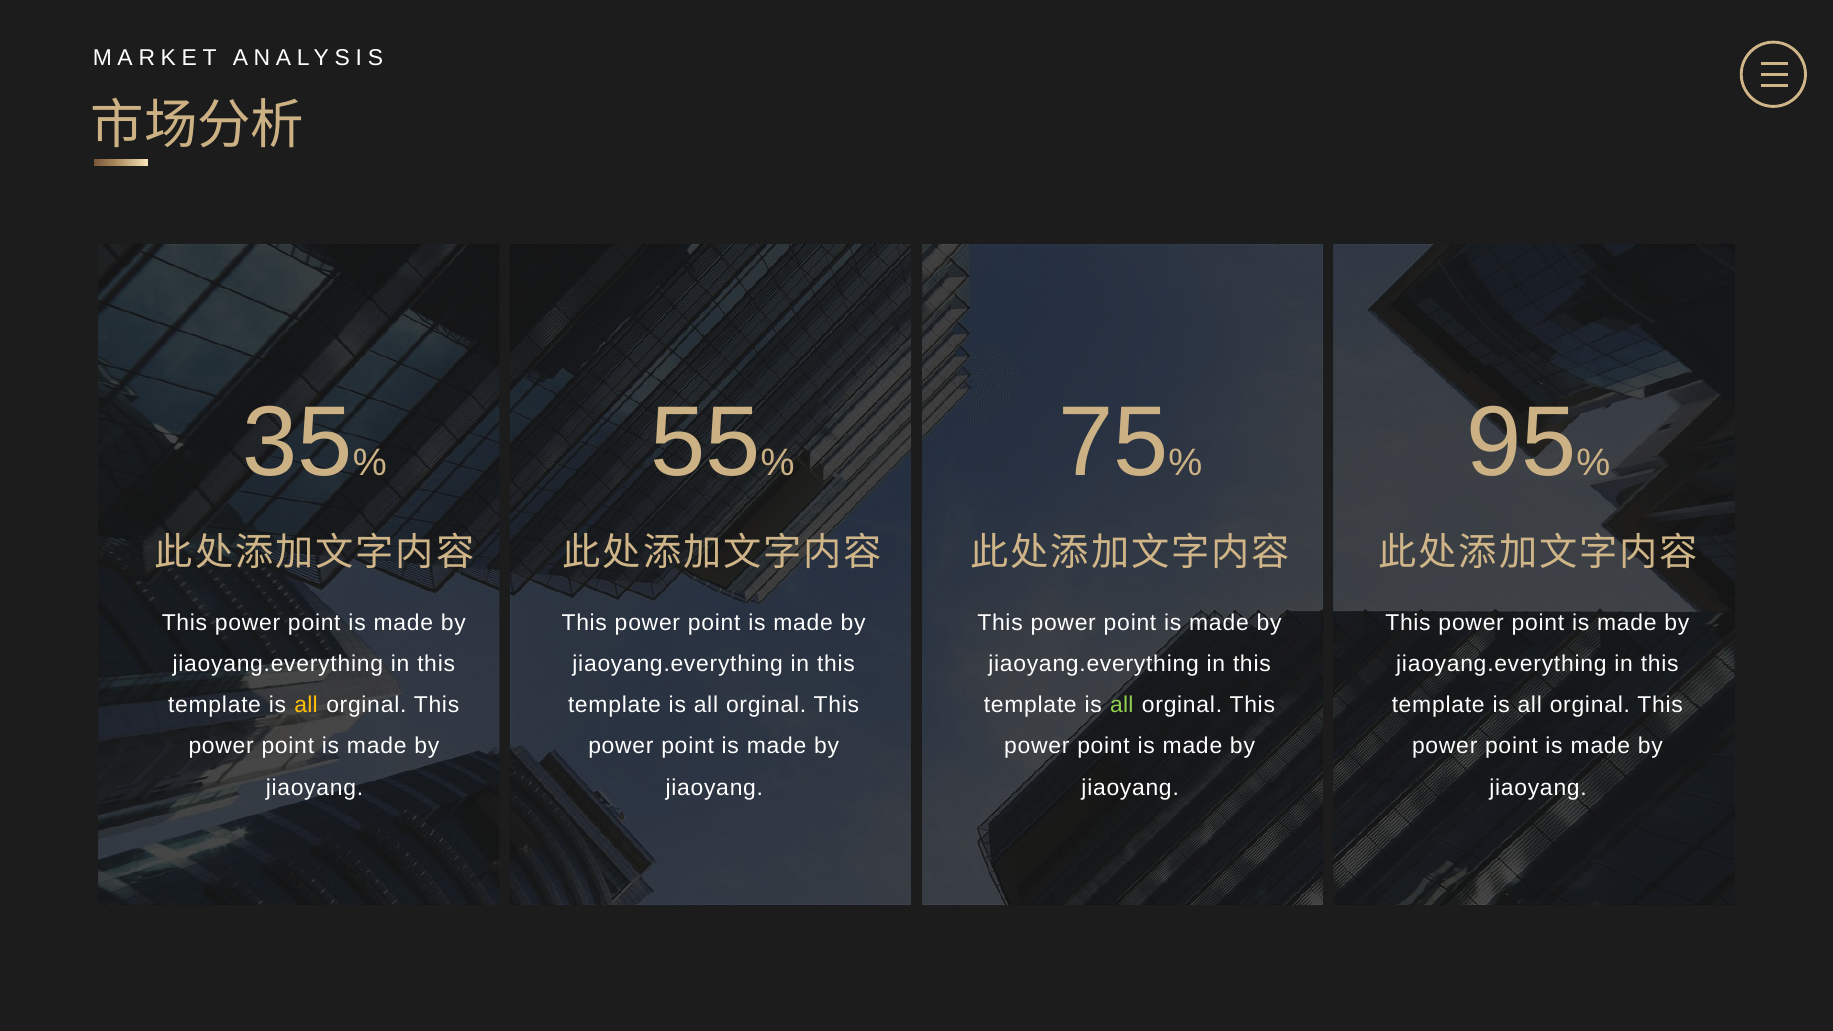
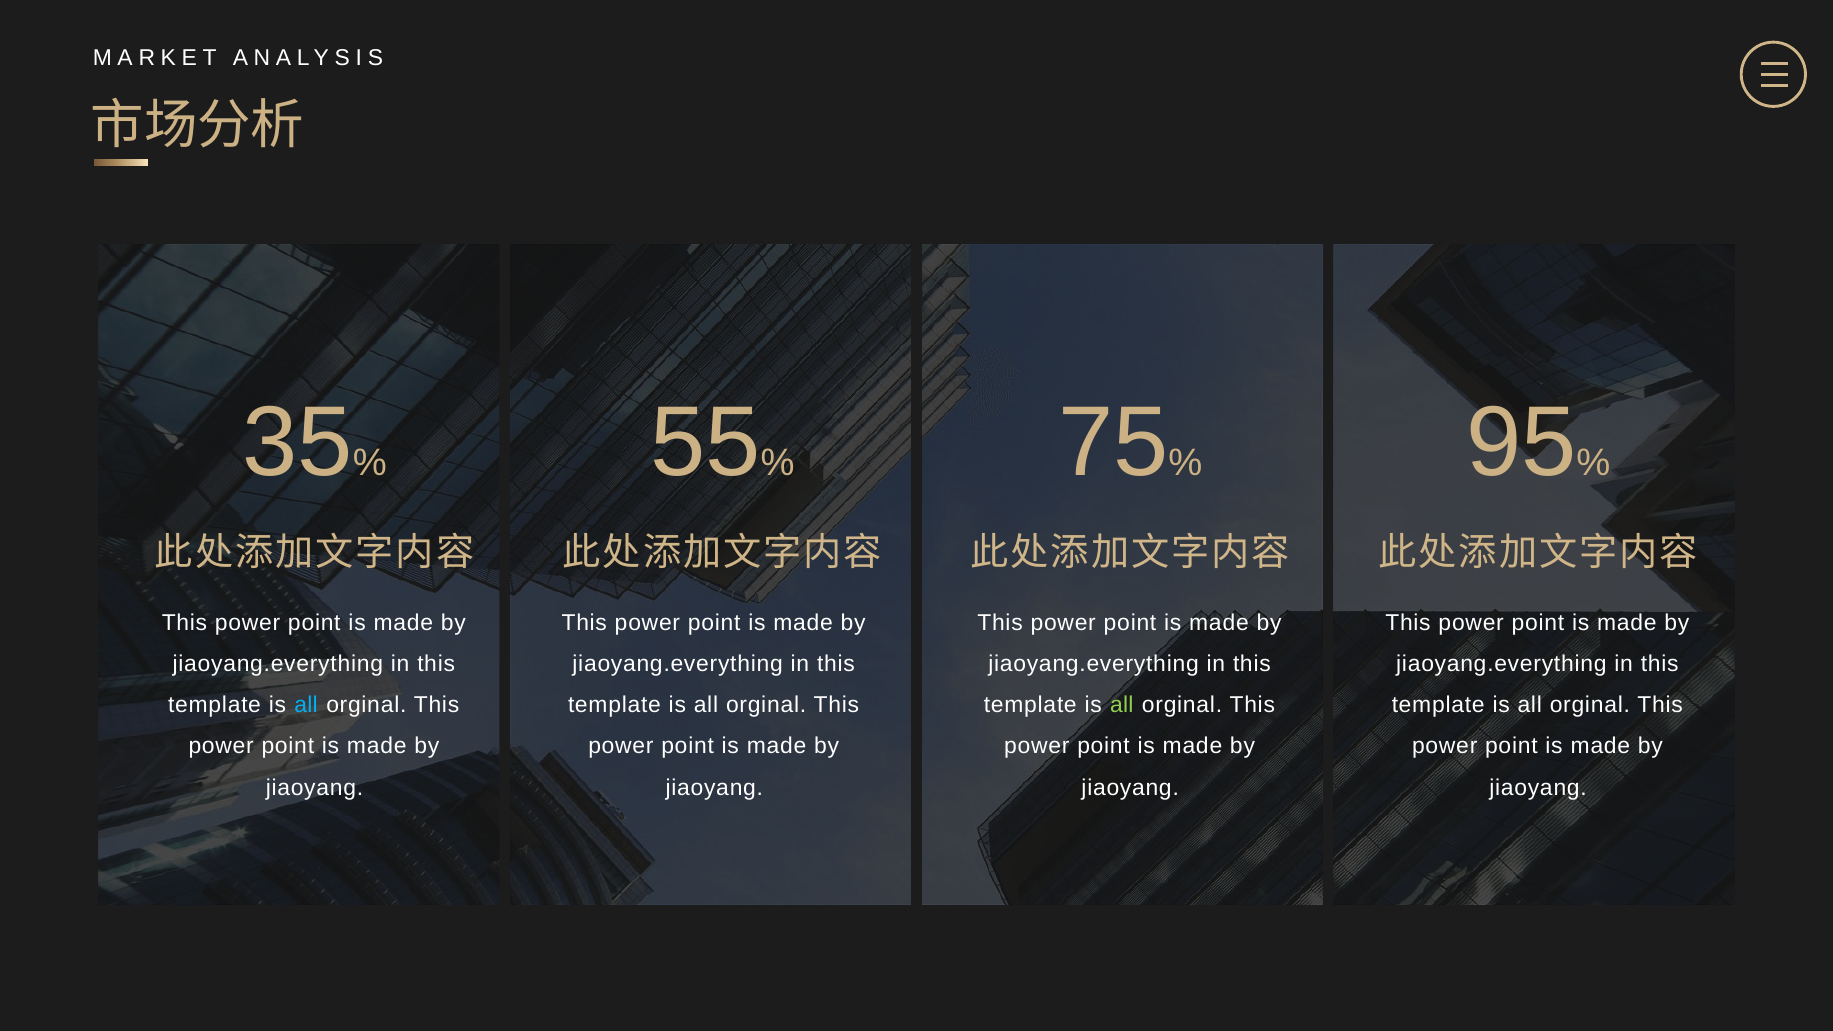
all colour: yellow -> light blue (306, 705)
